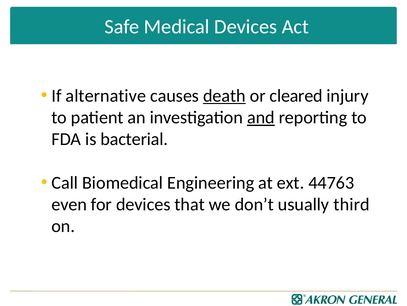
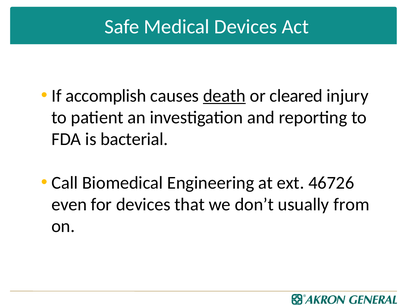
alternative: alternative -> accomplish (106, 96)
and underline: present -> none (261, 117)
44763: 44763 -> 46726 (331, 182)
third: third -> from (352, 204)
